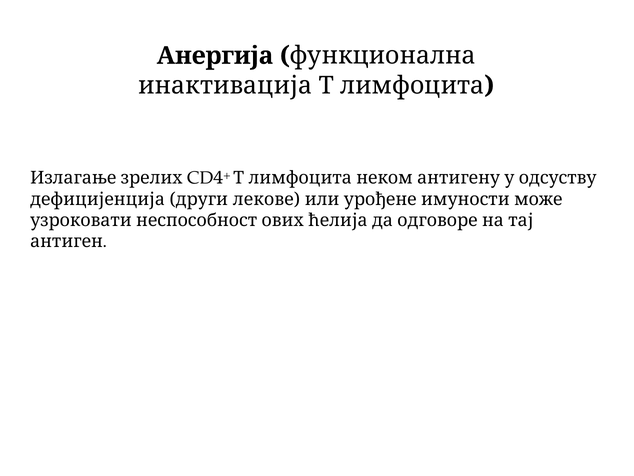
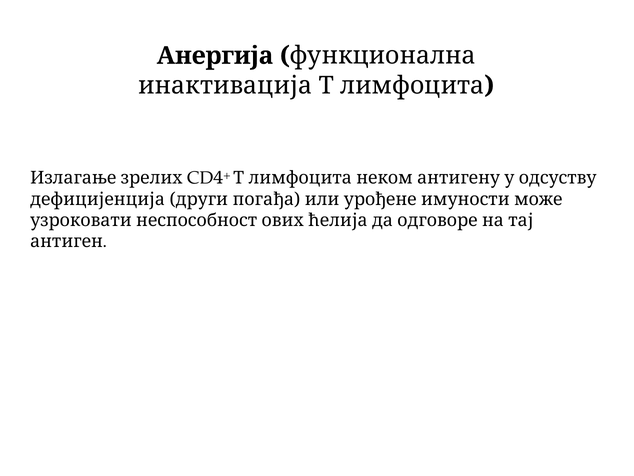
лекове: лекове -> погађа (266, 199)
